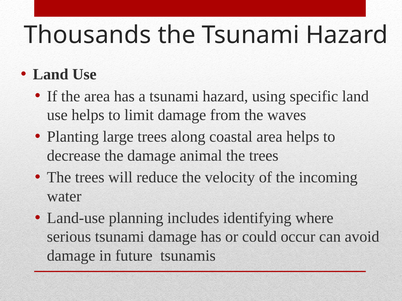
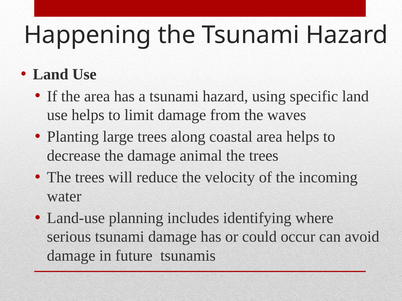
Thousands: Thousands -> Happening (88, 35)
